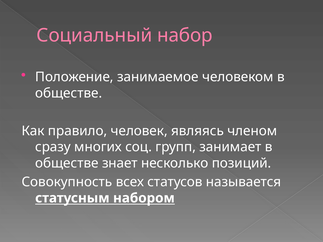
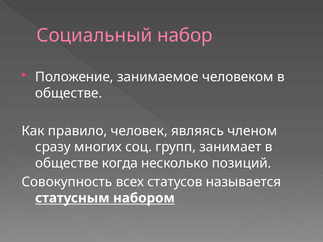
знает: знает -> когда (120, 163)
